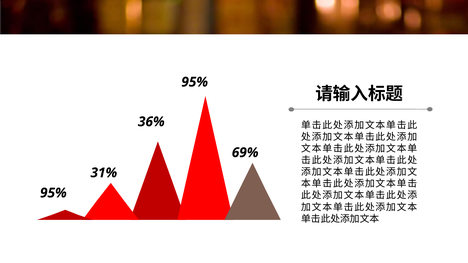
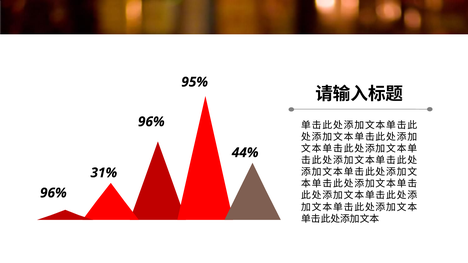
36%: 36% -> 96% (151, 122)
69%: 69% -> 44% (245, 153)
95%: 95% -> 96% (53, 193)
